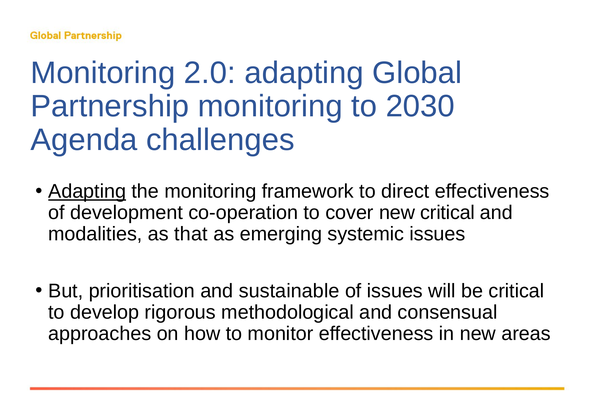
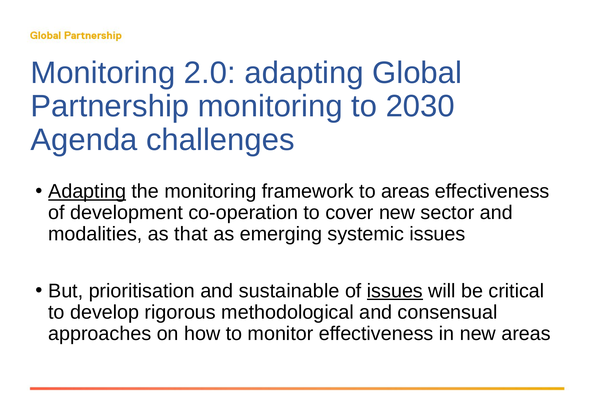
to direct: direct -> areas (405, 191)
new critical: critical -> sector (447, 213)
issues underline: none -> present (395, 291)
